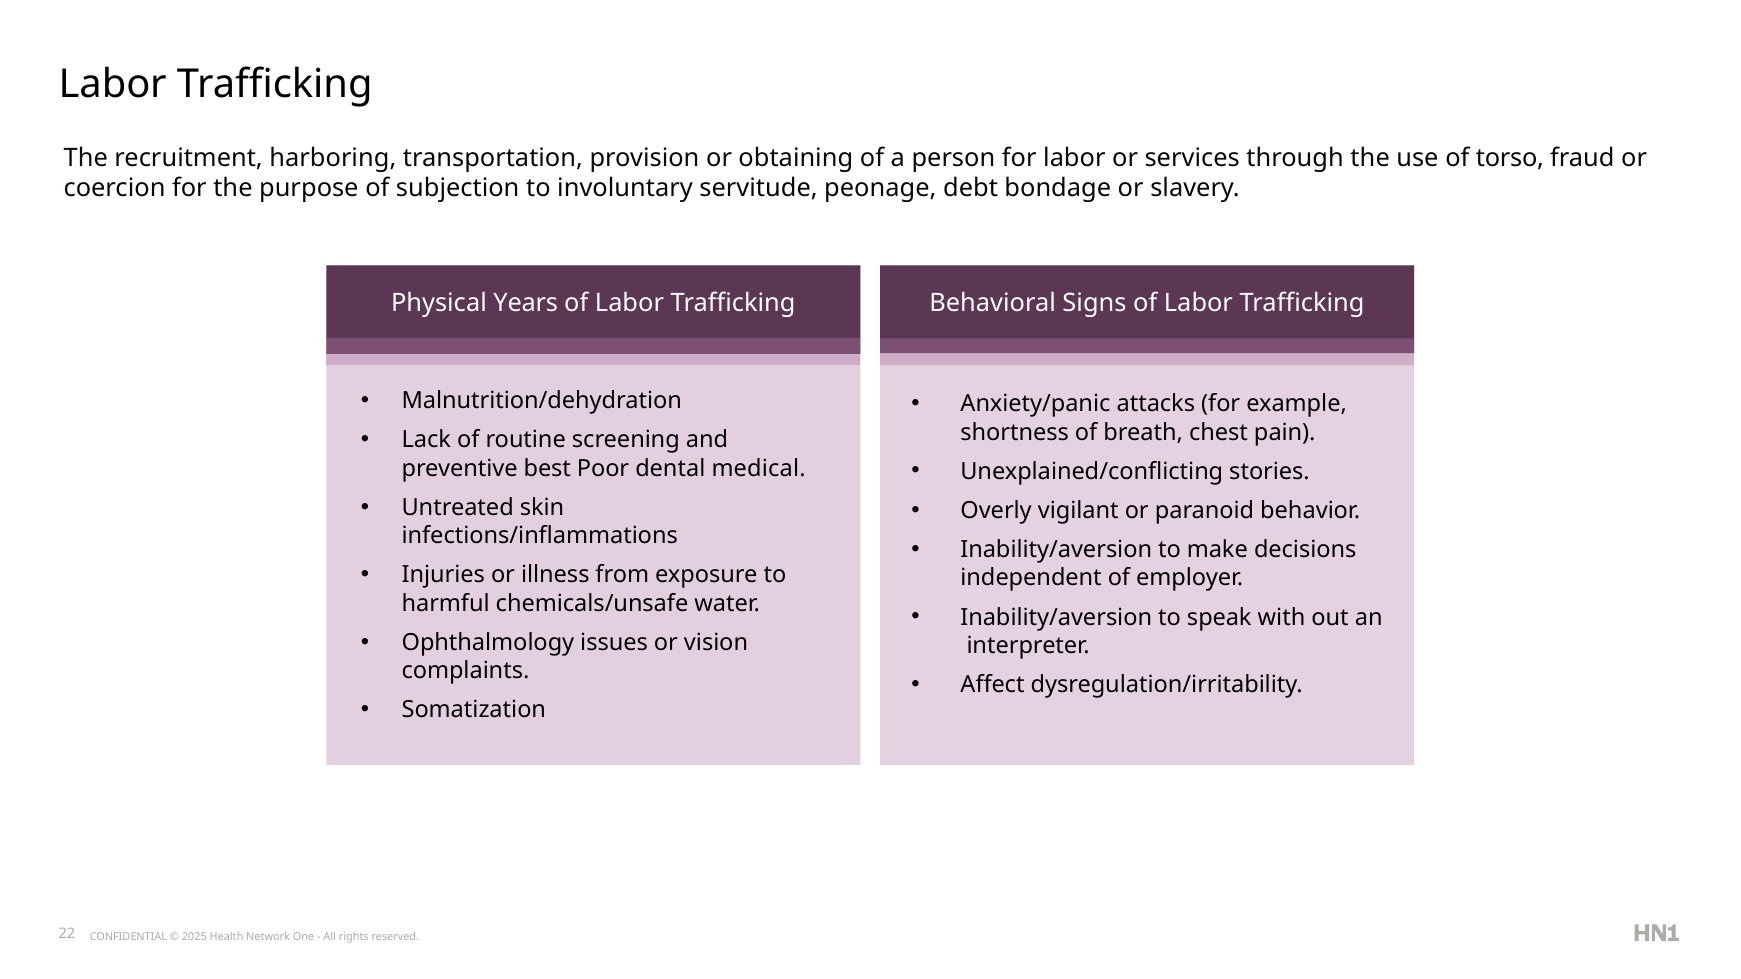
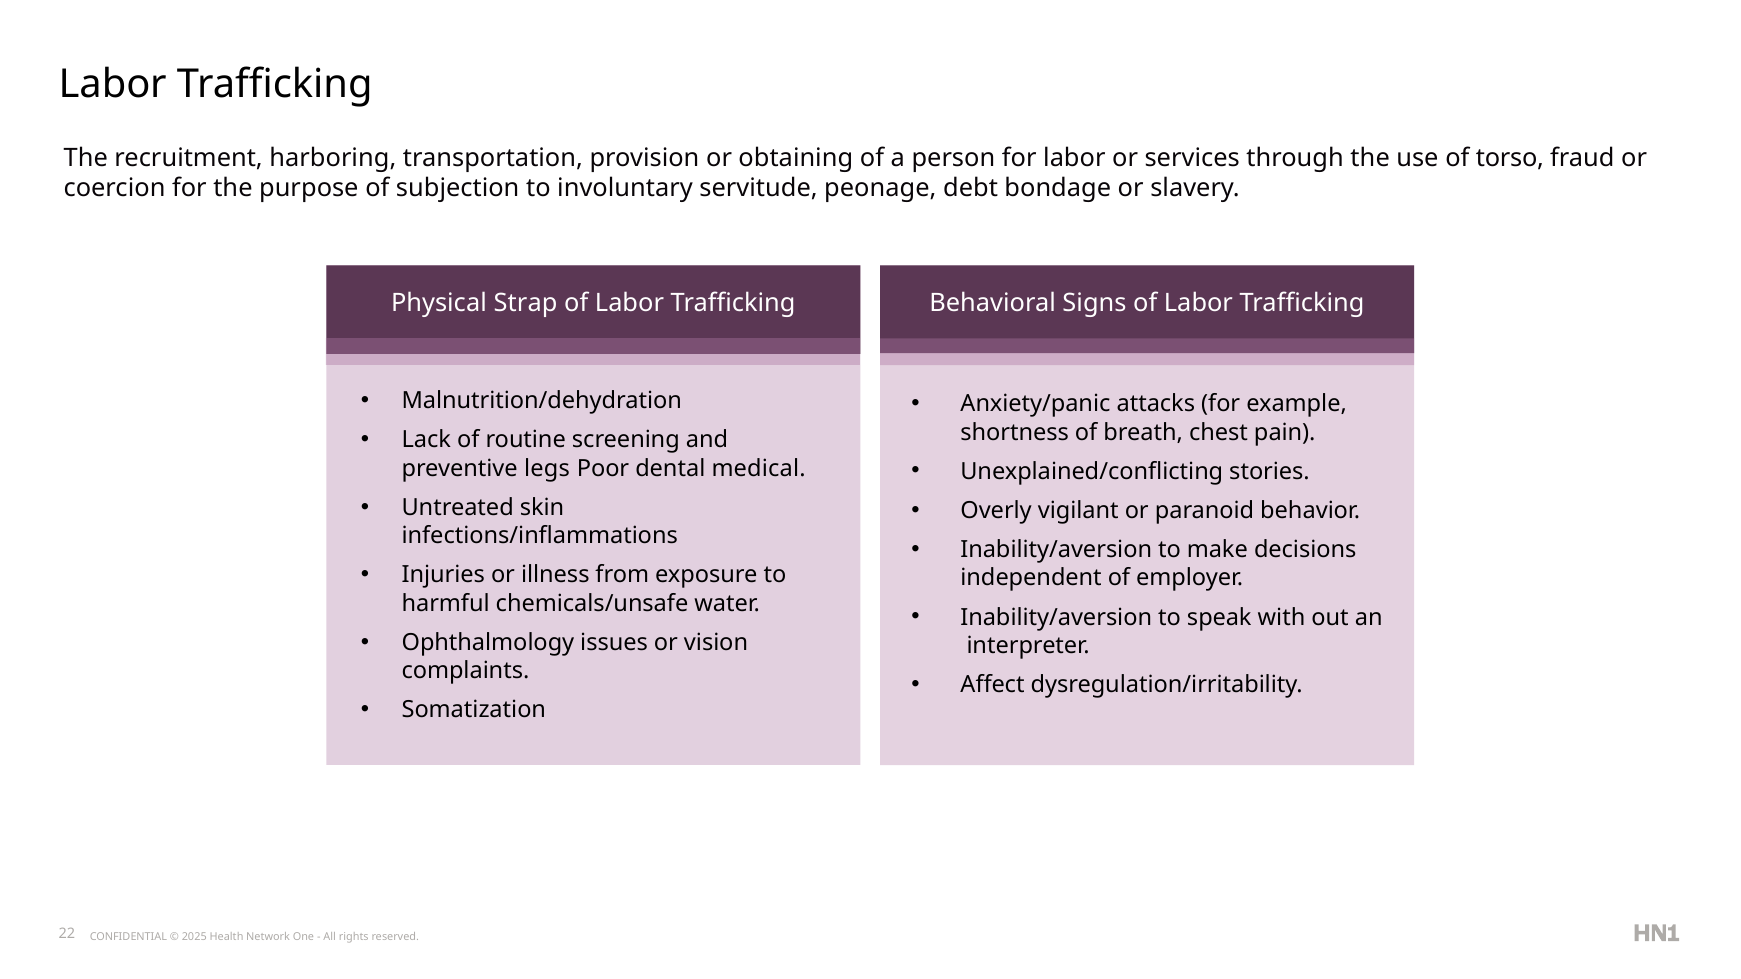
Years: Years -> Strap (526, 303)
best: best -> legs (547, 468)
